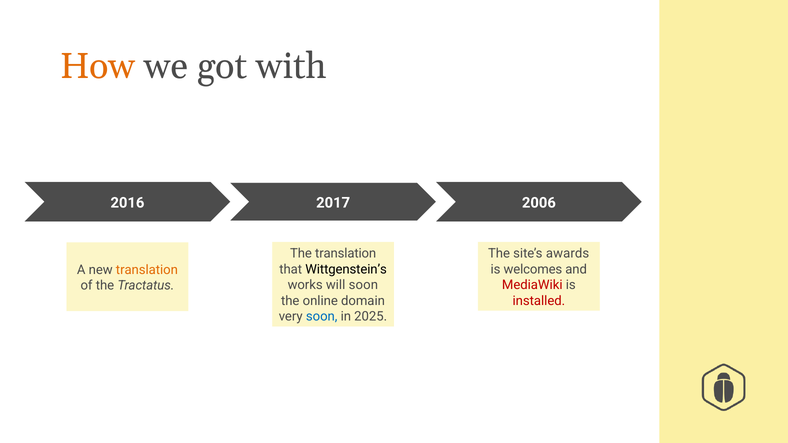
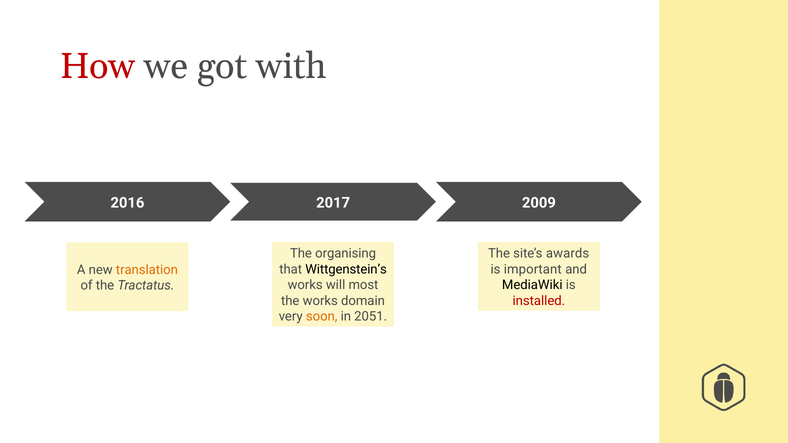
How colour: orange -> red (98, 66)
2006: 2006 -> 2009 (539, 203)
The translation: translation -> organising (346, 254)
welcomes: welcomes -> important (533, 269)
will soon: soon -> most (363, 285)
MediaWiki colour: red -> black (532, 285)
the online: online -> works (320, 301)
soon colour: blue -> orange (322, 317)
2025: 2025 -> 2051 (371, 317)
